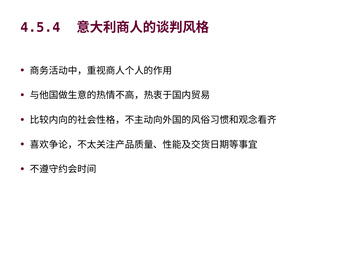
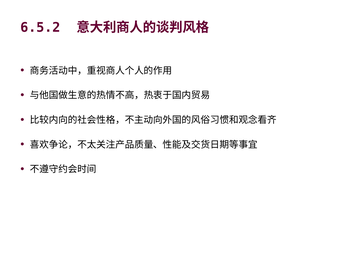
4.5.4: 4.5.4 -> 6.5.2 (40, 27)
